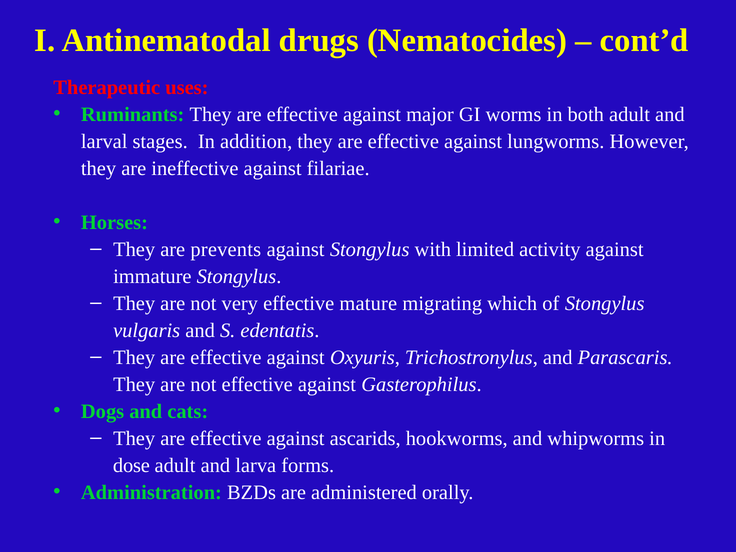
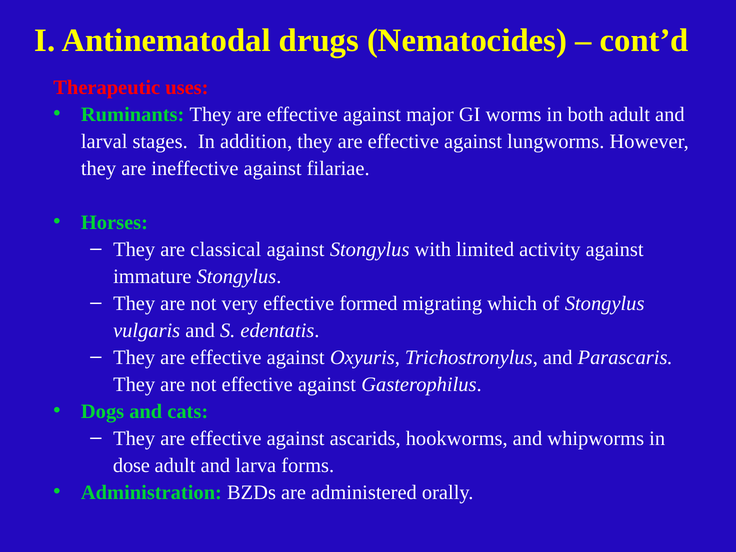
prevents: prevents -> classical (226, 249)
mature: mature -> formed (368, 303)
